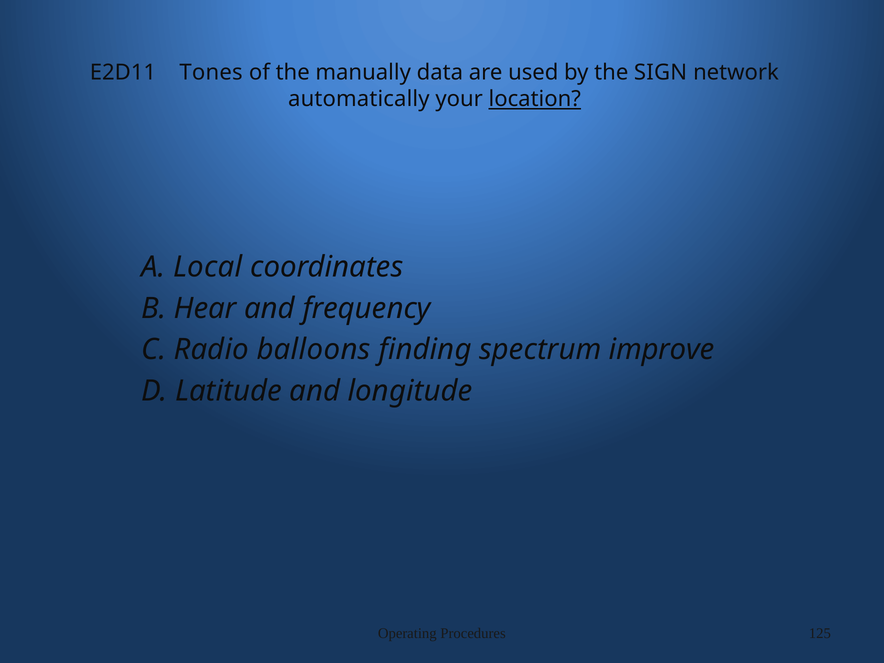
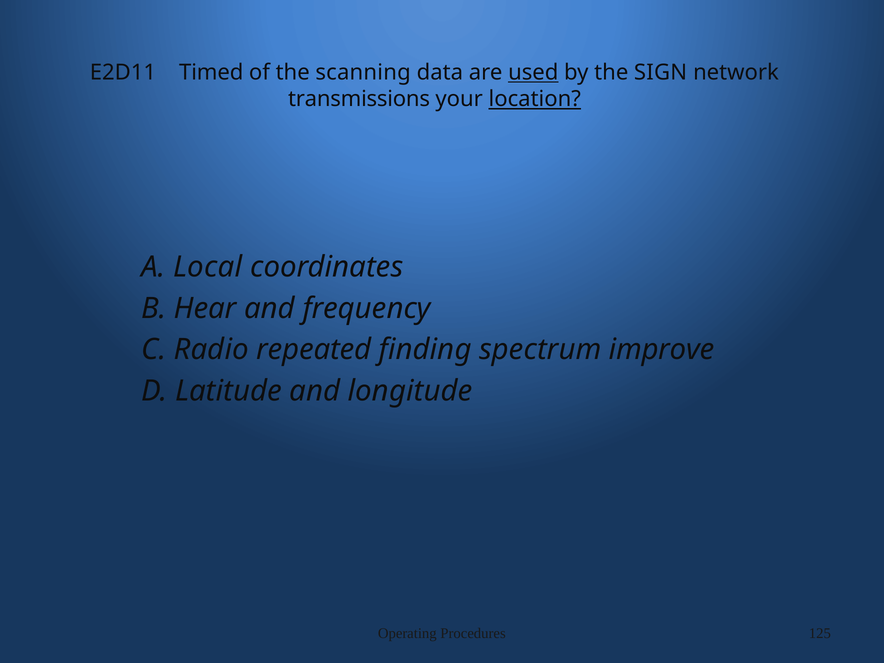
Tones: Tones -> Timed (211, 73)
manually: manually -> scanning (363, 73)
used underline: none -> present (533, 73)
automatically: automatically -> transmissions (359, 99)
balloons: balloons -> repeated (314, 350)
